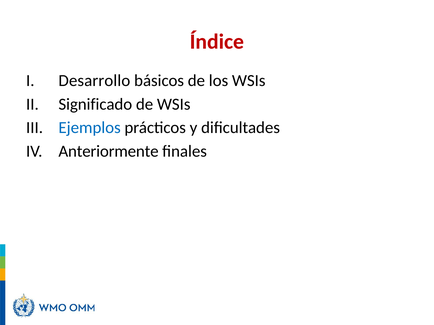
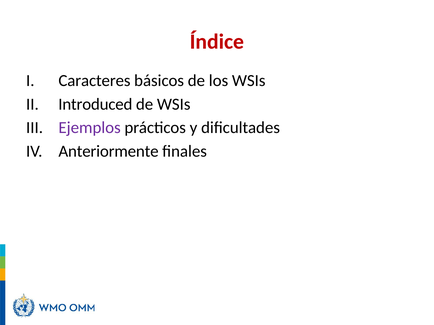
Desarrollo: Desarrollo -> Caracteres (94, 81)
Significado: Significado -> Introduced (95, 104)
Ejemplos colour: blue -> purple (90, 128)
